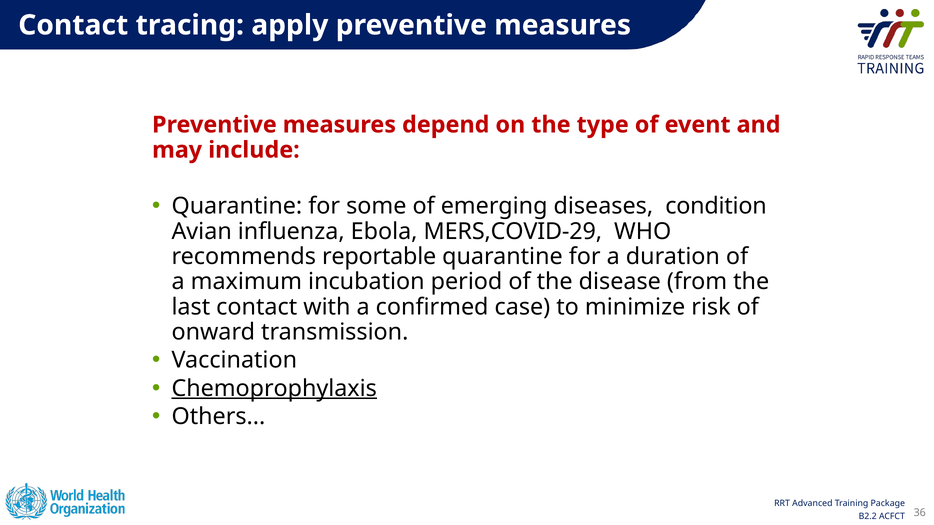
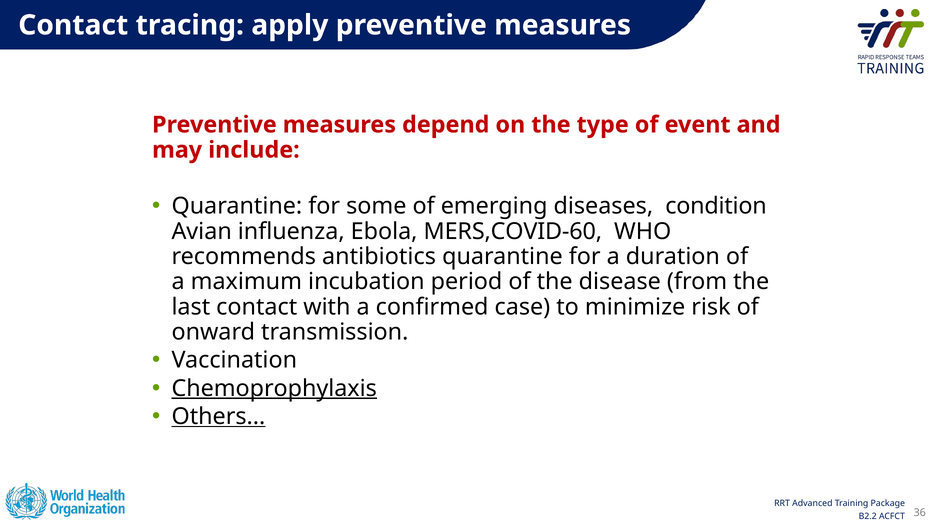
MERS,COVID-29: MERS,COVID-29 -> MERS,COVID-60 (513, 232)
reportable: reportable -> antibiotics (379, 257)
Others underline: none -> present (218, 417)
